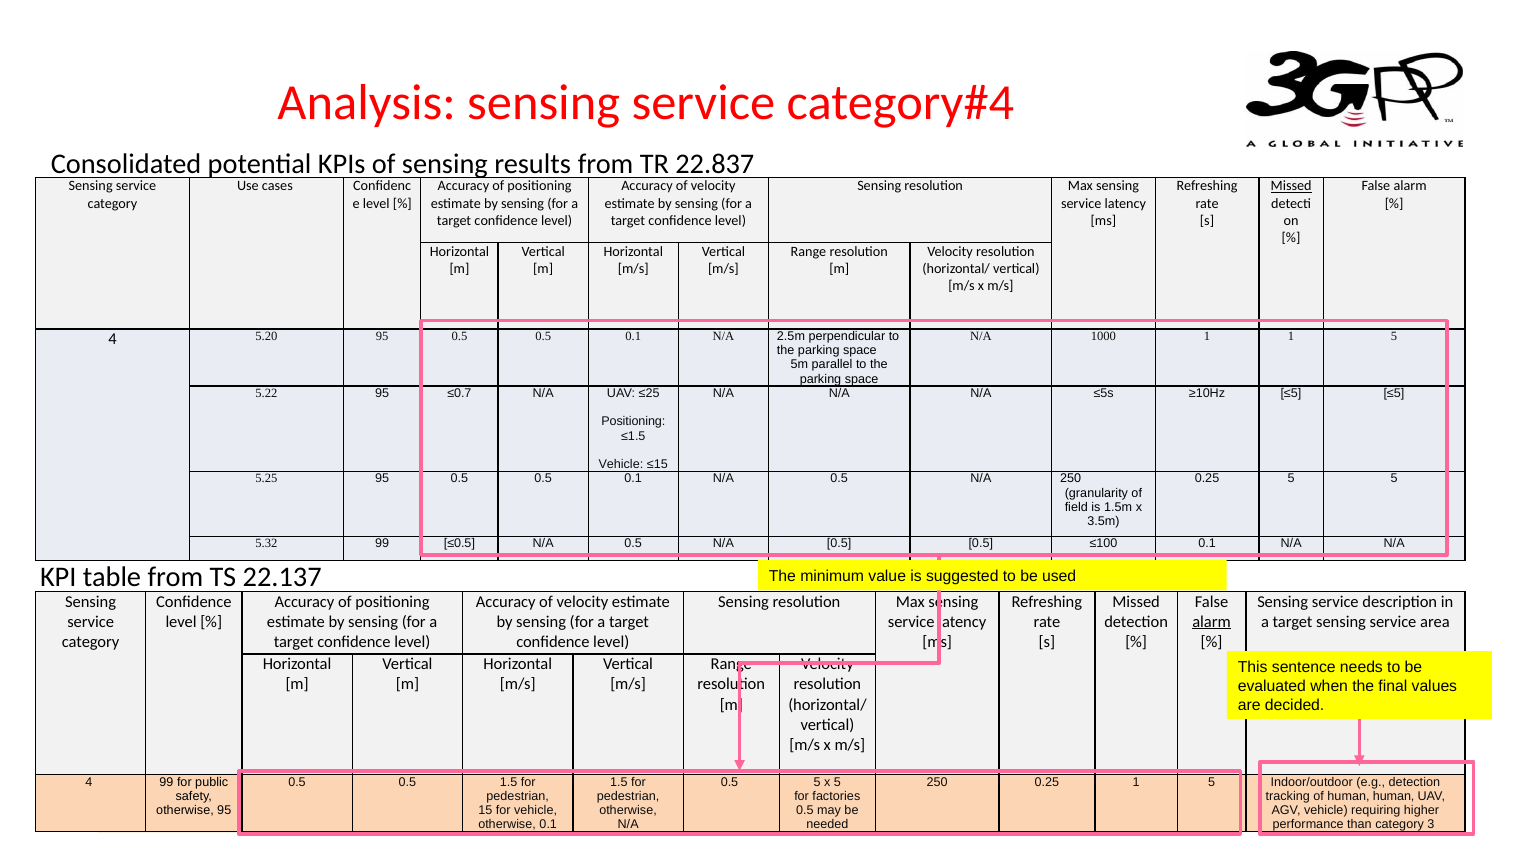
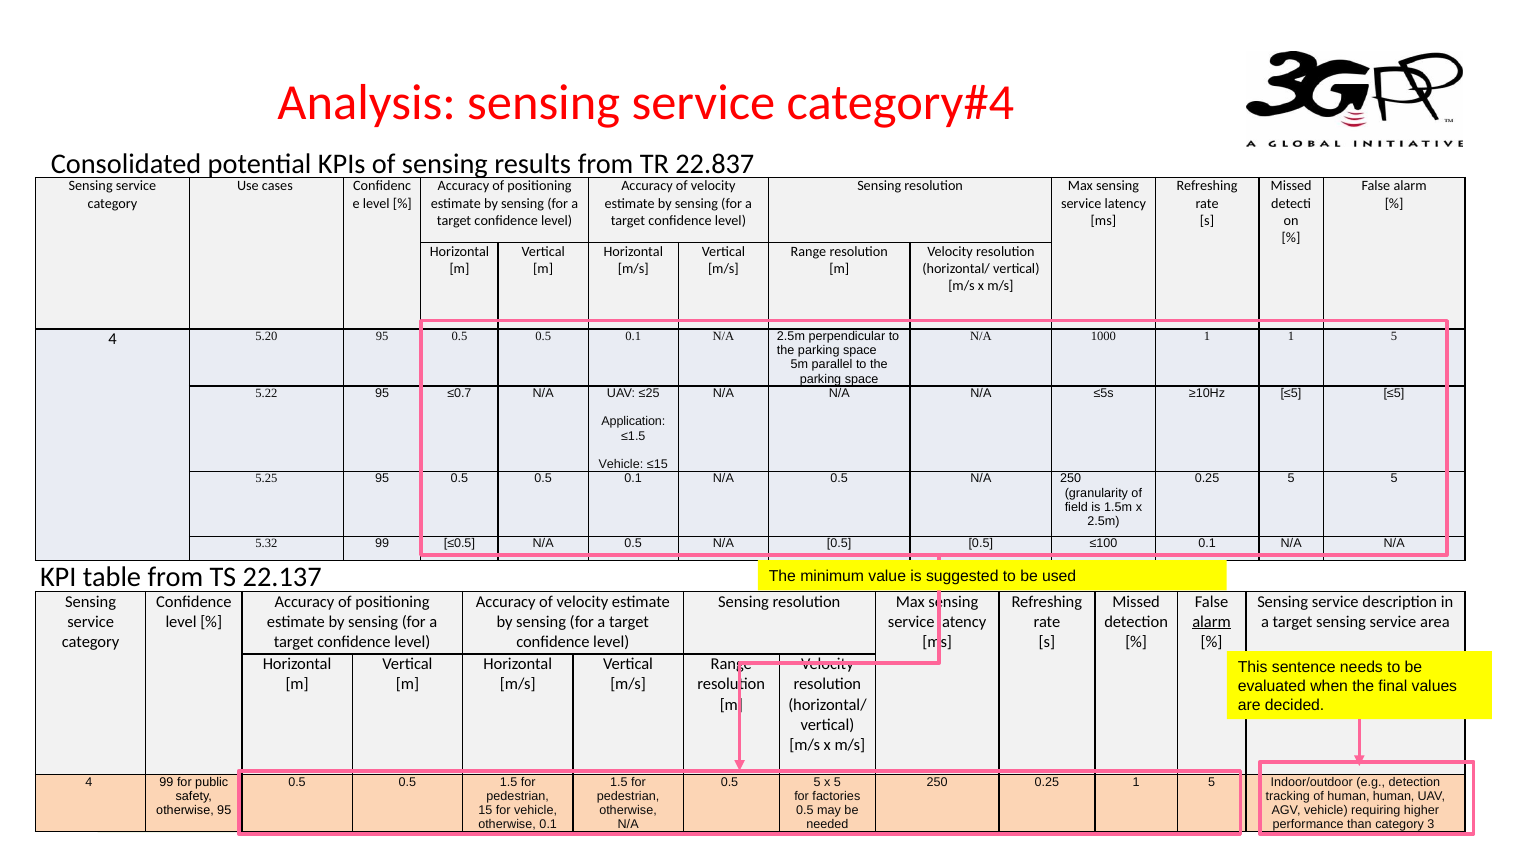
Missed underline: present -> none (1291, 186)
Positioning: Positioning -> Application (633, 422)
3.5m: 3.5m -> 2.5m (1103, 521)
